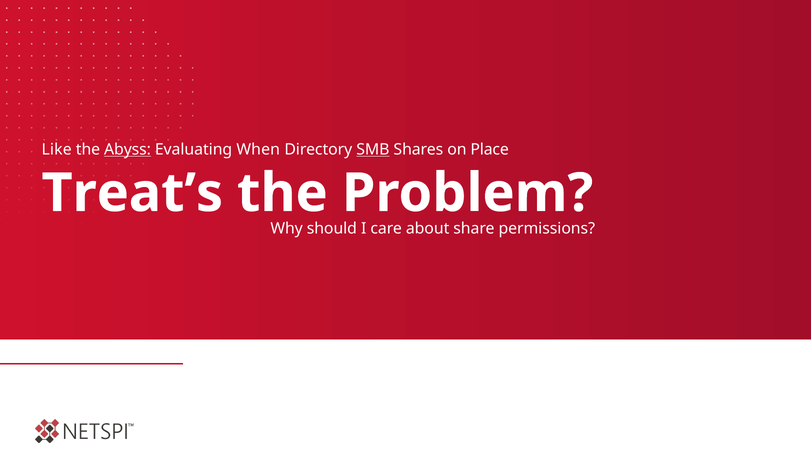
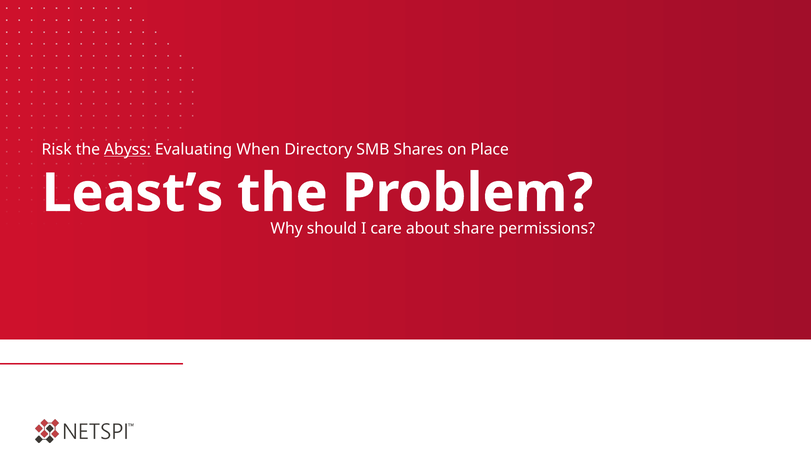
Like: Like -> Risk (57, 150)
SMB underline: present -> none (373, 150)
Treat’s: Treat’s -> Least’s (132, 193)
